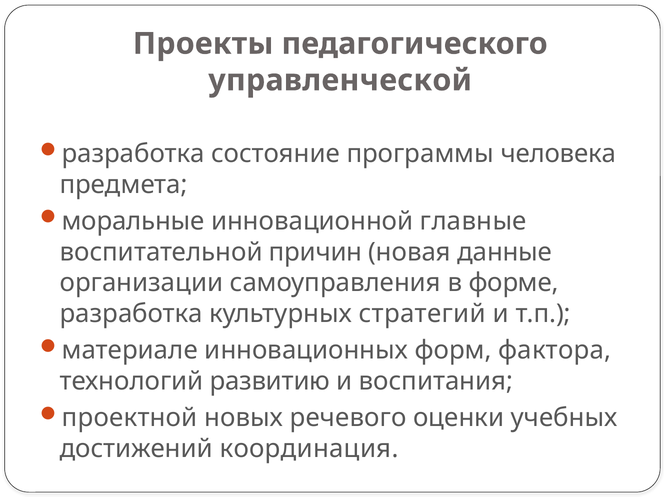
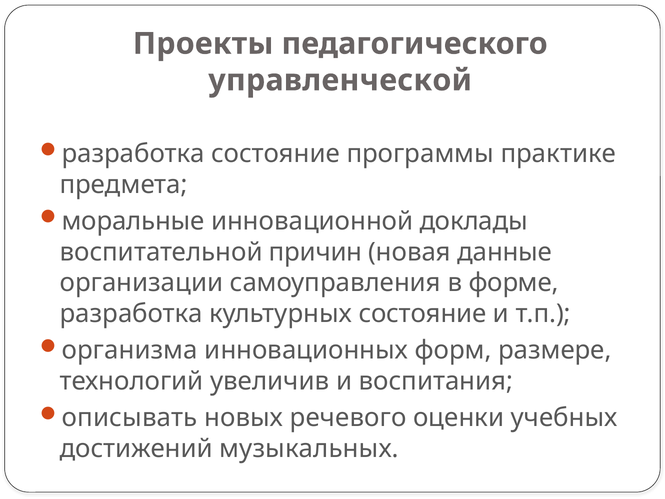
человека: человека -> практике (558, 154)
главные: главные -> доклады (474, 221)
культурных стратегий: стратегий -> состояние (422, 314)
материале: материале -> организма (130, 350)
фактора: фактора -> размере (555, 350)
развитию: развитию -> увеличив (270, 381)
проектной: проектной -> описывать (130, 417)
координация: координация -> музыкальных (309, 448)
